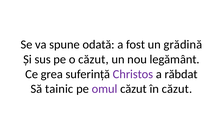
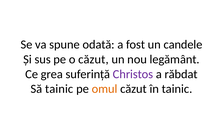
grădină: grădină -> candele (183, 45)
omul colour: purple -> orange (105, 89)
în căzut: căzut -> tainic (177, 89)
